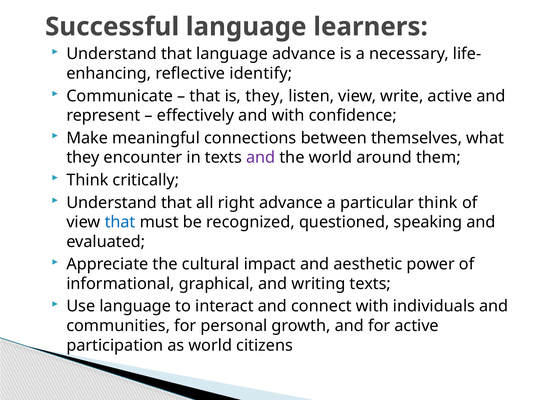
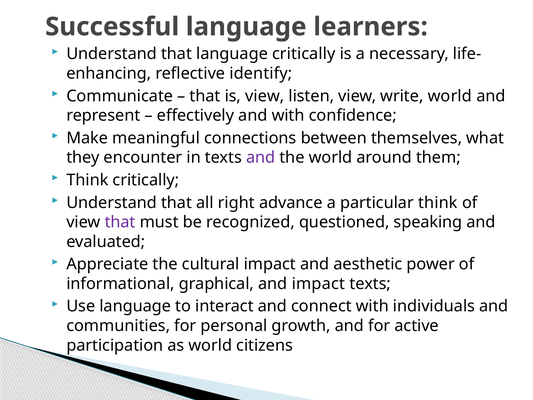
language advance: advance -> critically (304, 54)
is they: they -> view (265, 96)
write active: active -> world (450, 96)
that colour: blue -> purple (120, 222)
and writing: writing -> impact (318, 284)
